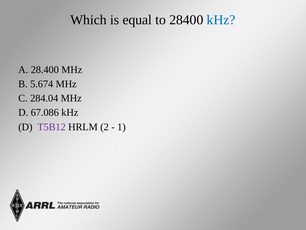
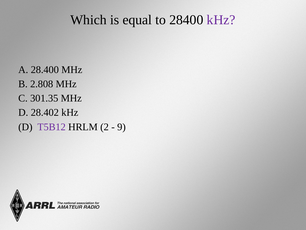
kHz colour: blue -> purple (221, 20)
5.674: 5.674 -> 2.808 (42, 84)
284.04: 284.04 -> 301.35 (44, 98)
67.086: 67.086 -> 28.402 (45, 112)
1: 1 -> 9 (121, 127)
